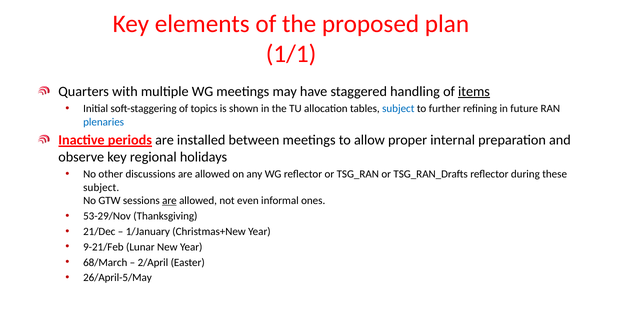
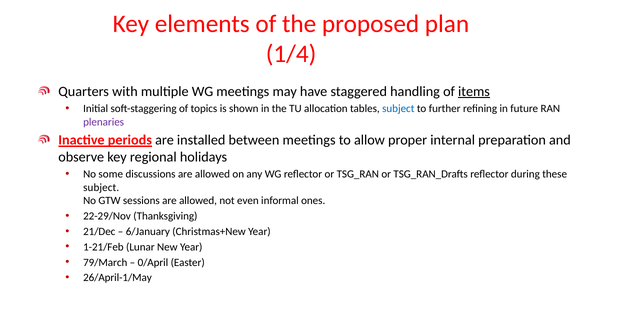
1/1: 1/1 -> 1/4 (291, 54)
plenaries colour: blue -> purple (104, 122)
other: other -> some (111, 174)
are underline: present -> none (169, 201)
53-29/Nov: 53-29/Nov -> 22-29/Nov (107, 216)
1/January: 1/January -> 6/January (148, 232)
9-21/Feb: 9-21/Feb -> 1-21/Feb (103, 247)
68/March: 68/March -> 79/March (105, 263)
2/April: 2/April -> 0/April (153, 263)
26/April-5/May: 26/April-5/May -> 26/April-1/May (117, 278)
